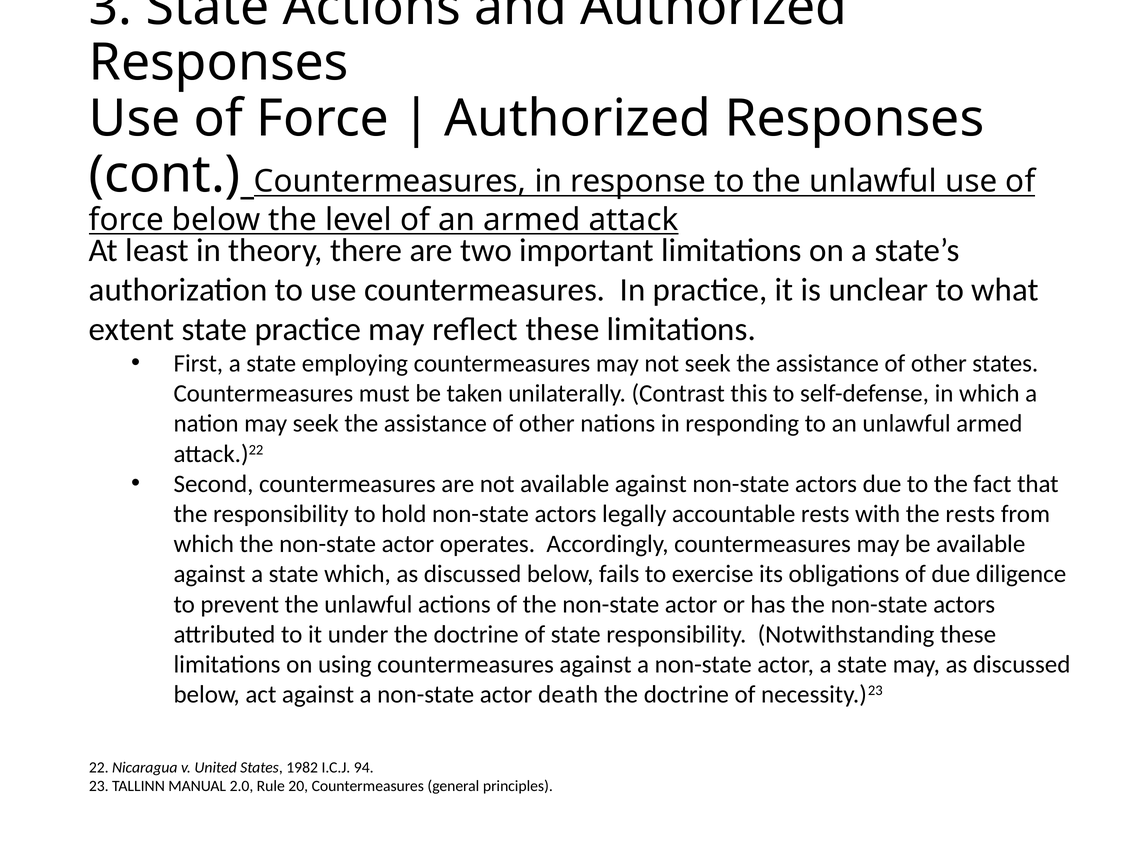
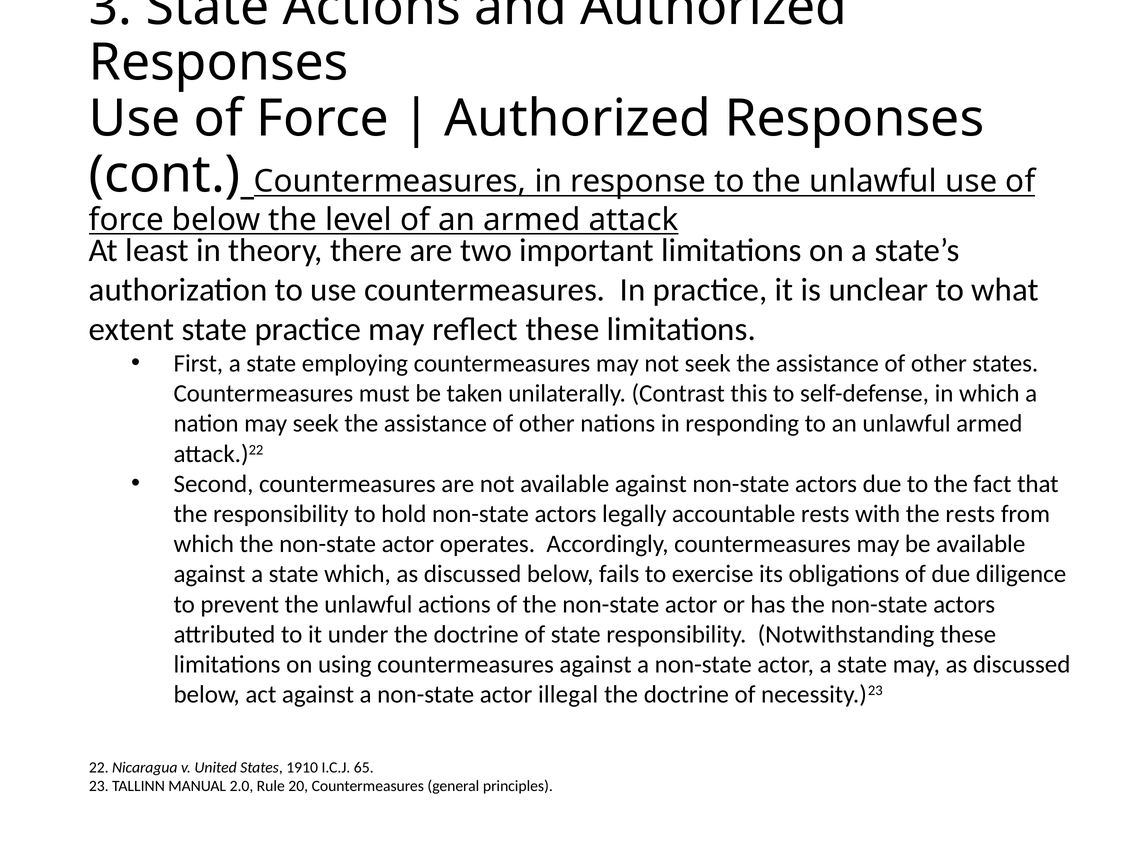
death: death -> illegal (568, 694)
1982: 1982 -> 1910 (302, 767)
94: 94 -> 65 (364, 767)
